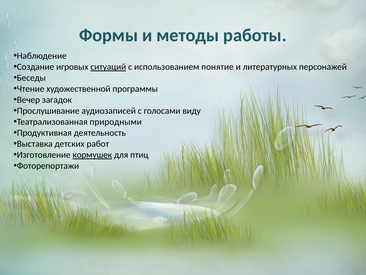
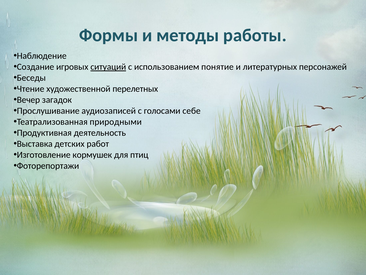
программы: программы -> перелетных (135, 89)
виду: виду -> себе (192, 111)
кормушек underline: present -> none (92, 155)
